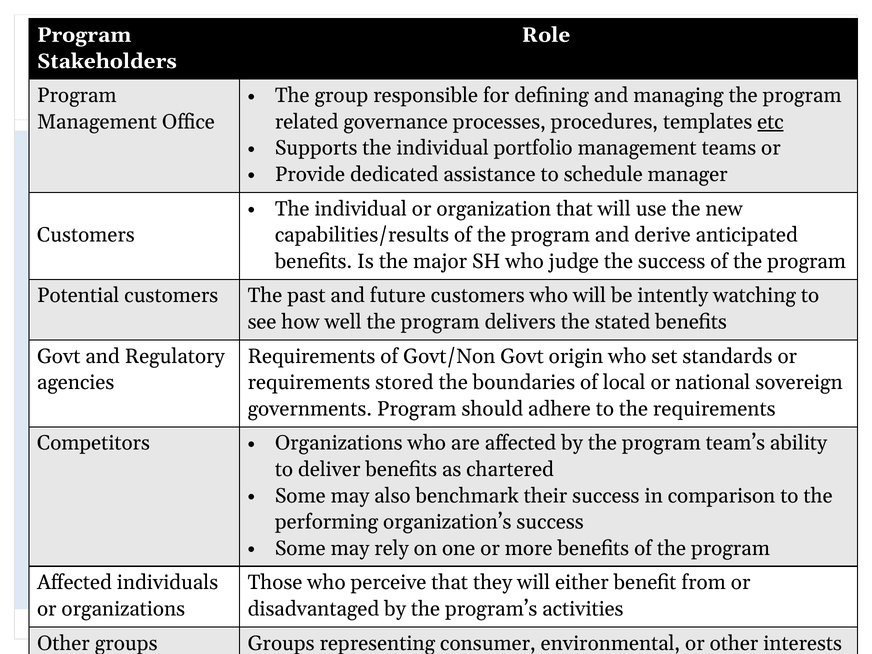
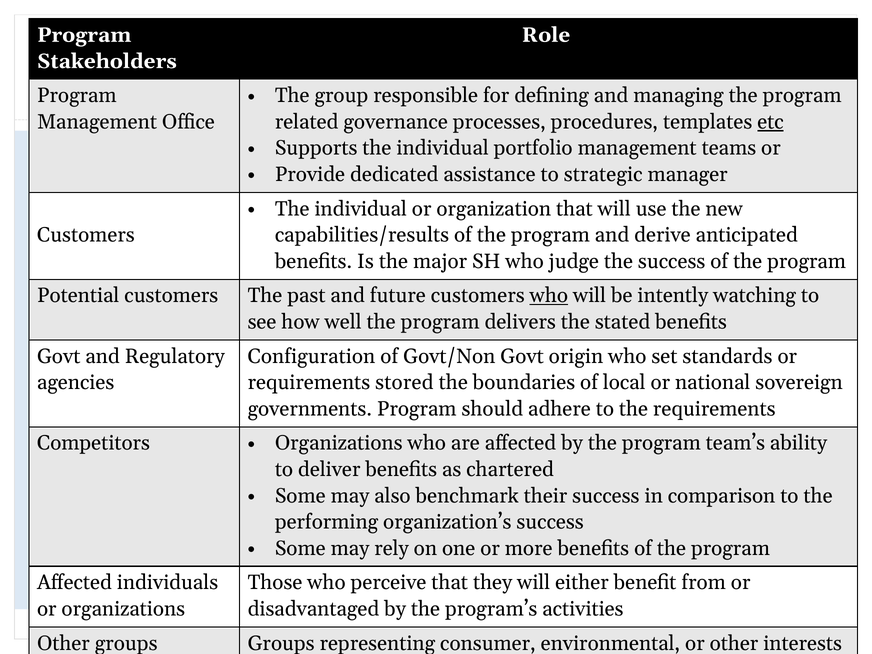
schedule: schedule -> strategic (603, 174)
who underline: none -> present (549, 296)
Requirements: Requirements -> Configuration (311, 356)
